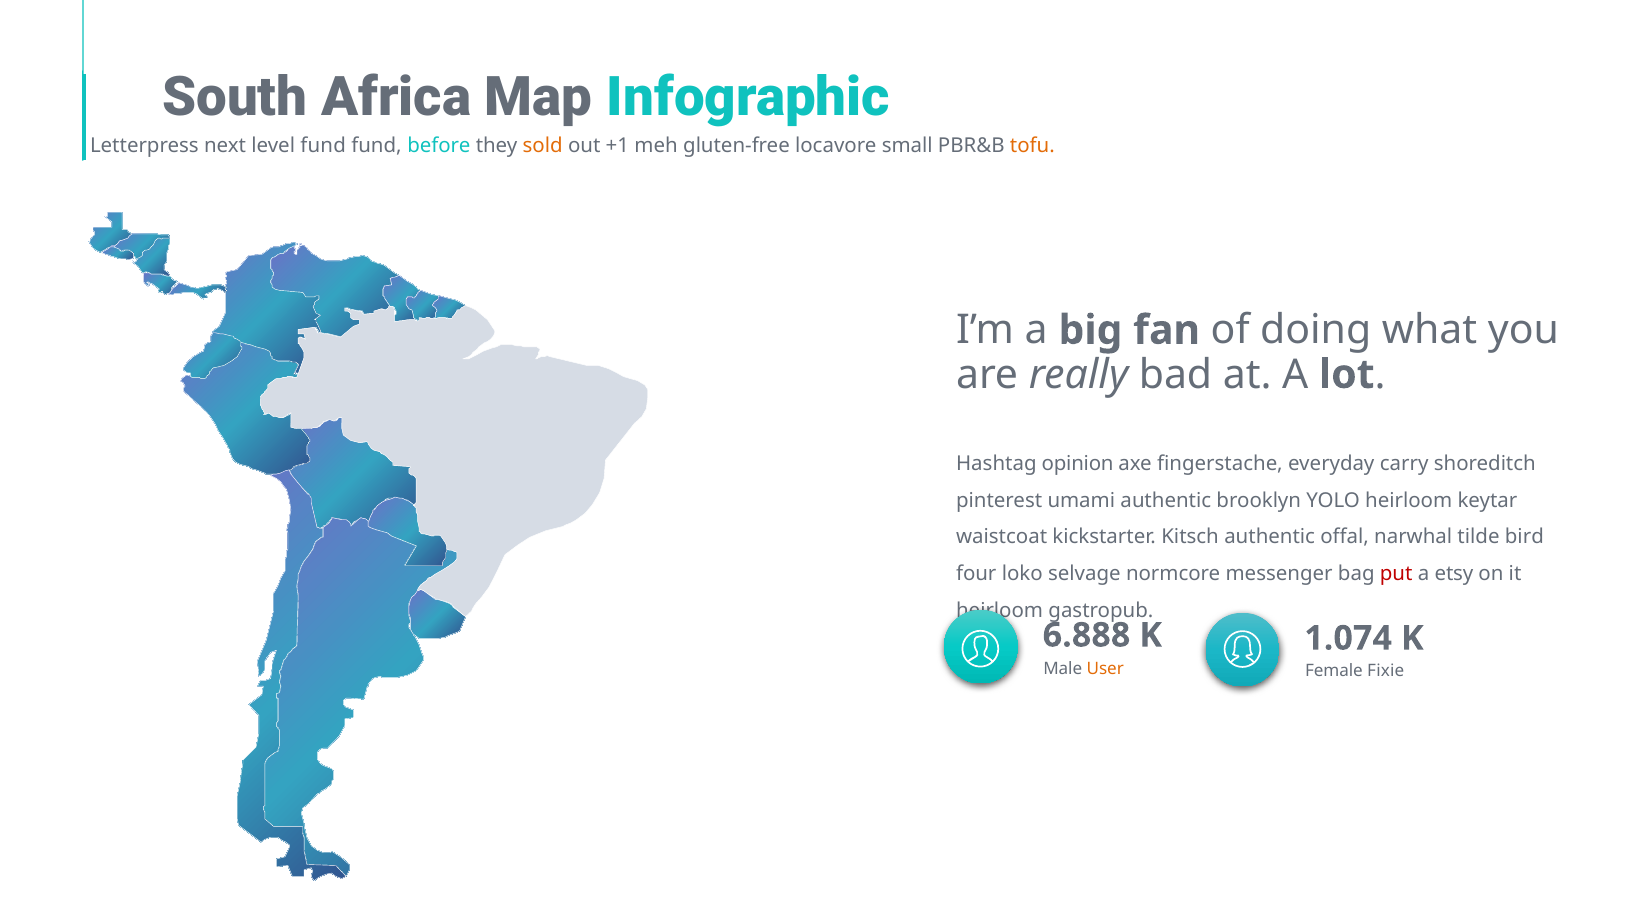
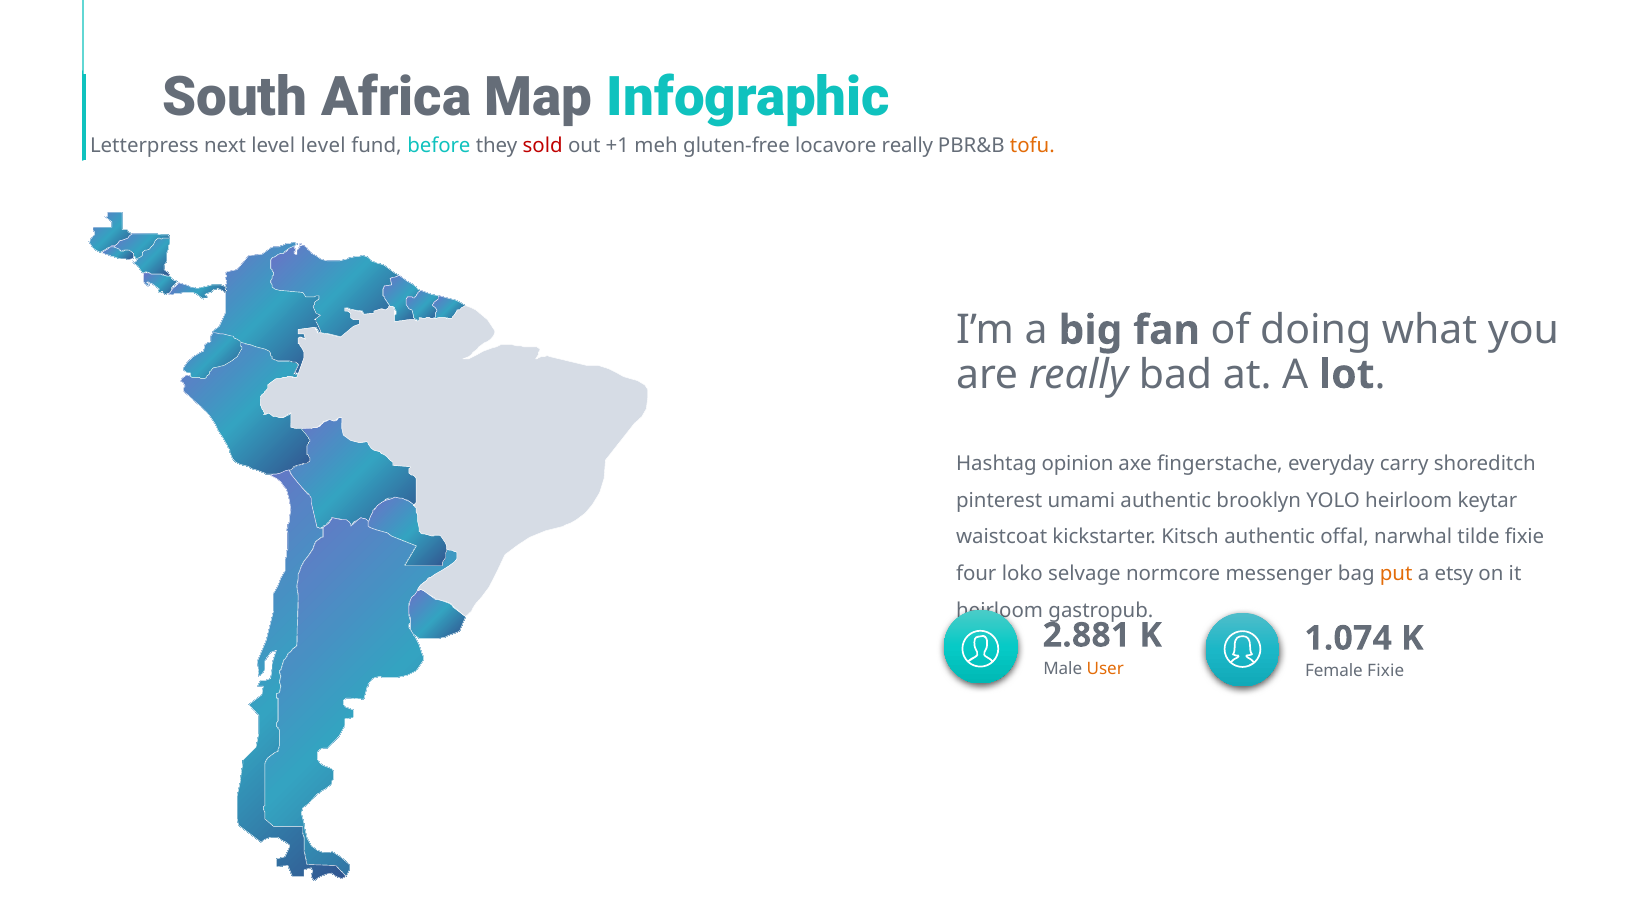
level fund: fund -> level (323, 146)
sold colour: orange -> red (543, 146)
locavore small: small -> really (907, 146)
tilde bird: bird -> fixie (1524, 537)
put colour: red -> orange (1396, 574)
6.888: 6.888 -> 2.881 (1087, 635)
